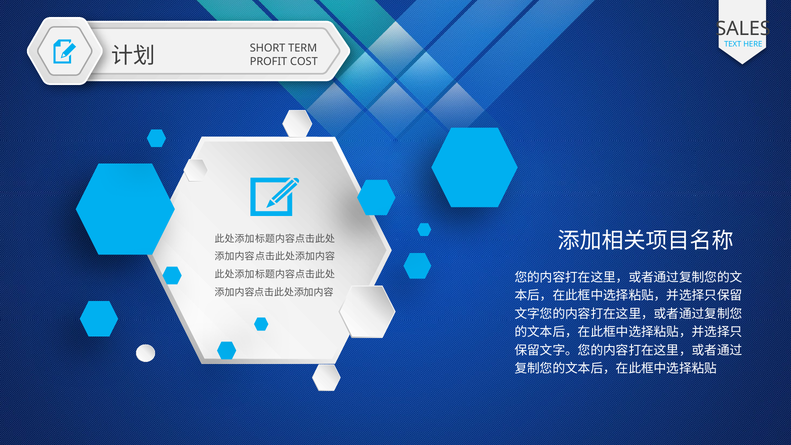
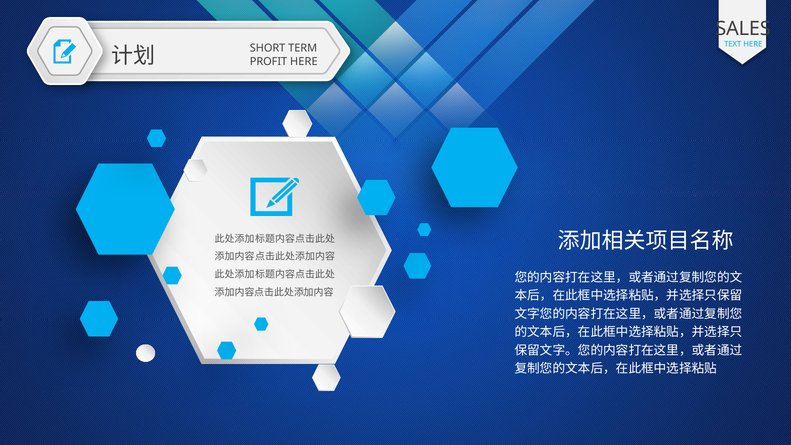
PROFIT COST: COST -> HERE (304, 61)
